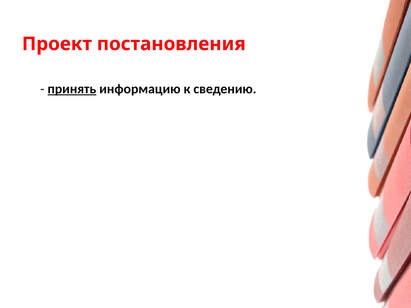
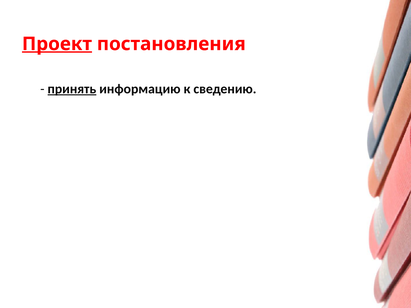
Проект underline: none -> present (57, 44)
